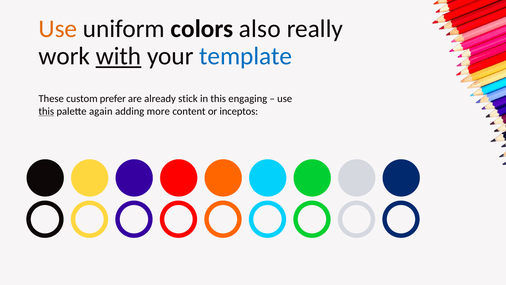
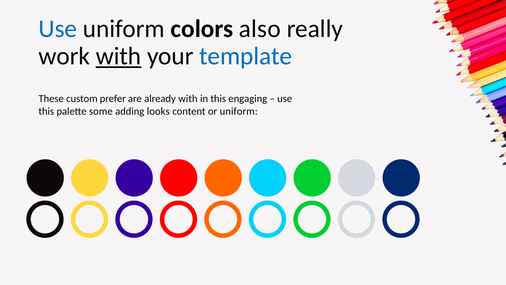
Use colour: orange -> blue (58, 29)
already stick: stick -> with (188, 99)
this underline: present -> none (46, 111)
again: again -> some (101, 111)
more: more -> looks (158, 111)
or inceptos: inceptos -> uniform (239, 111)
